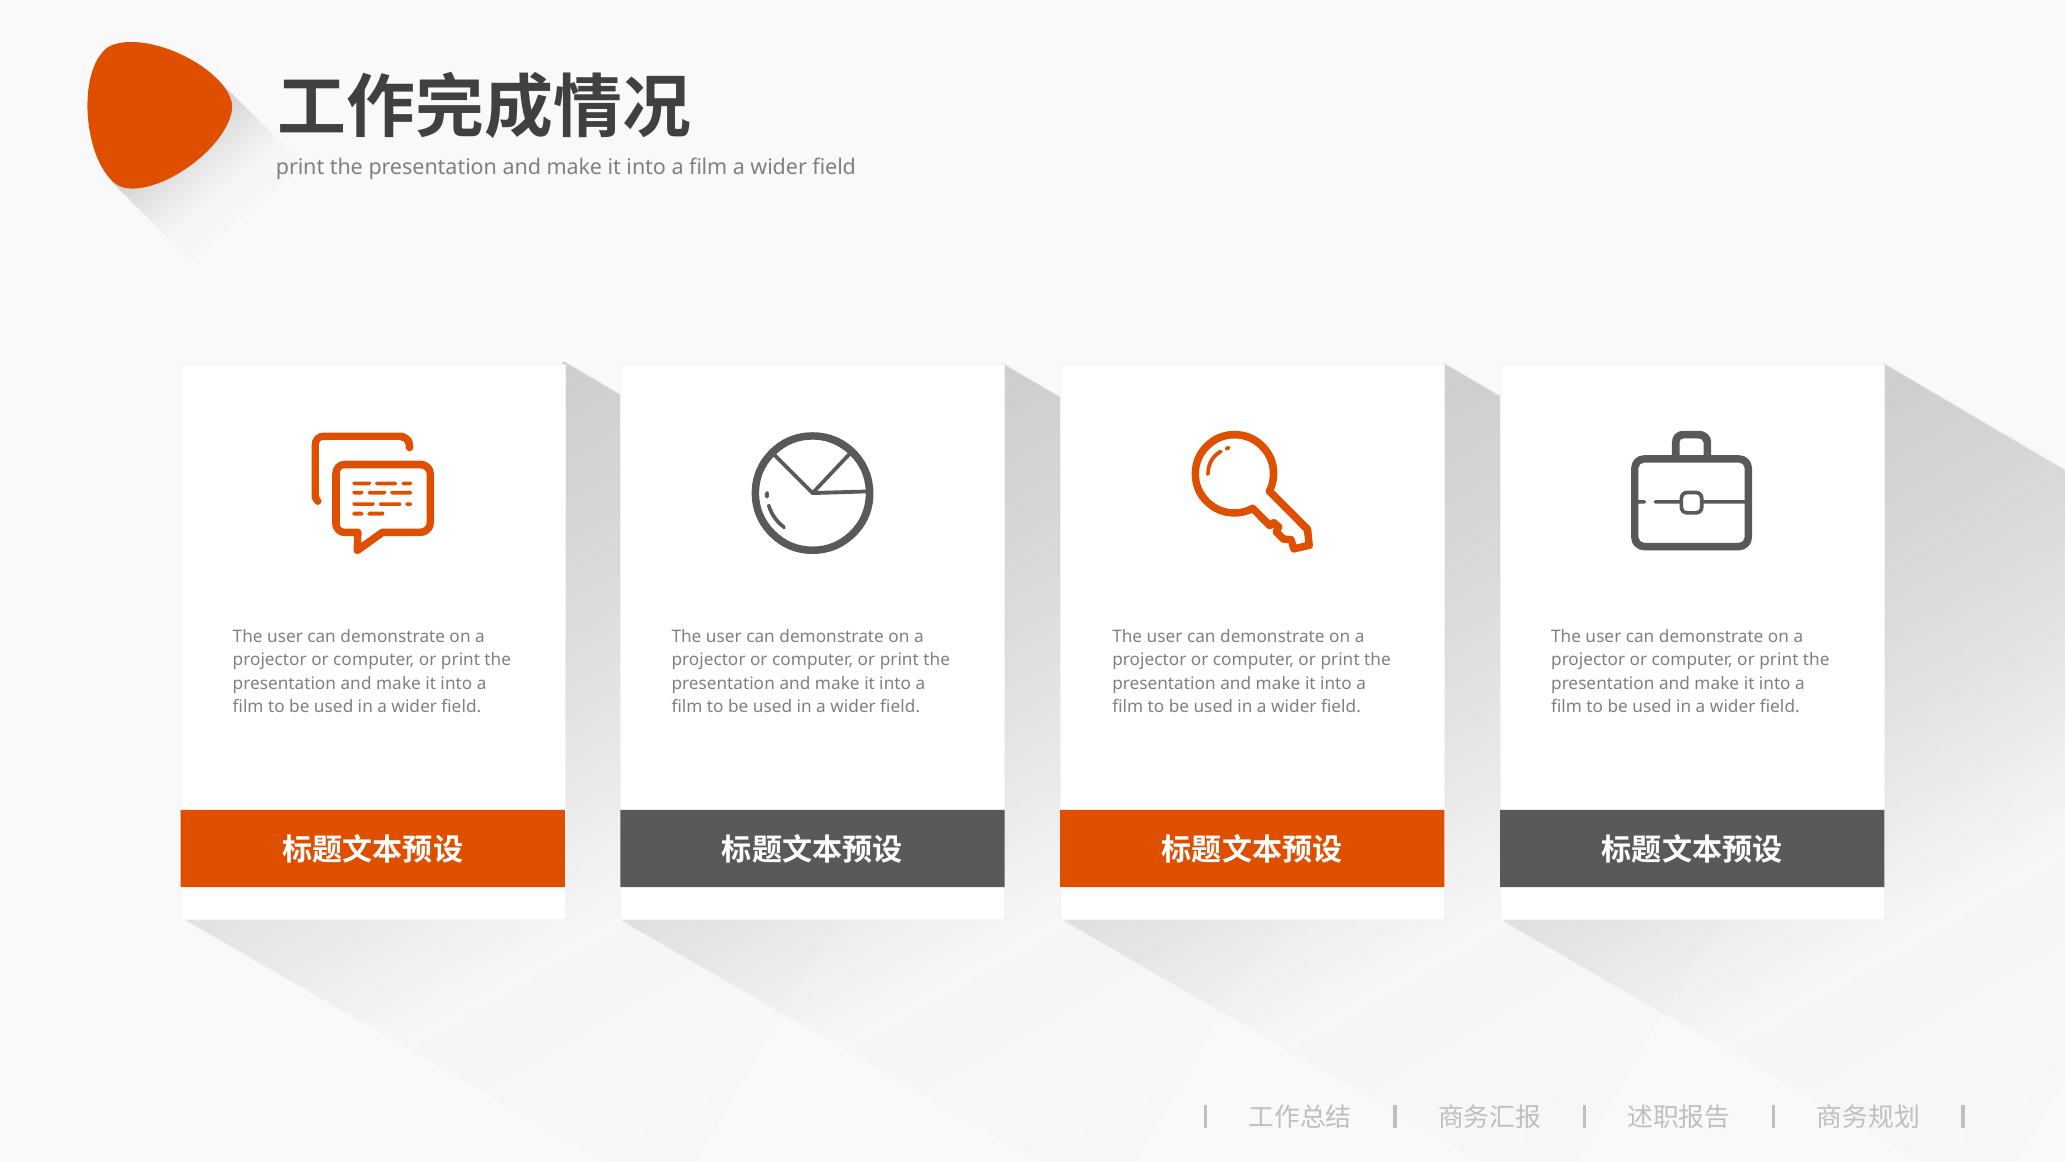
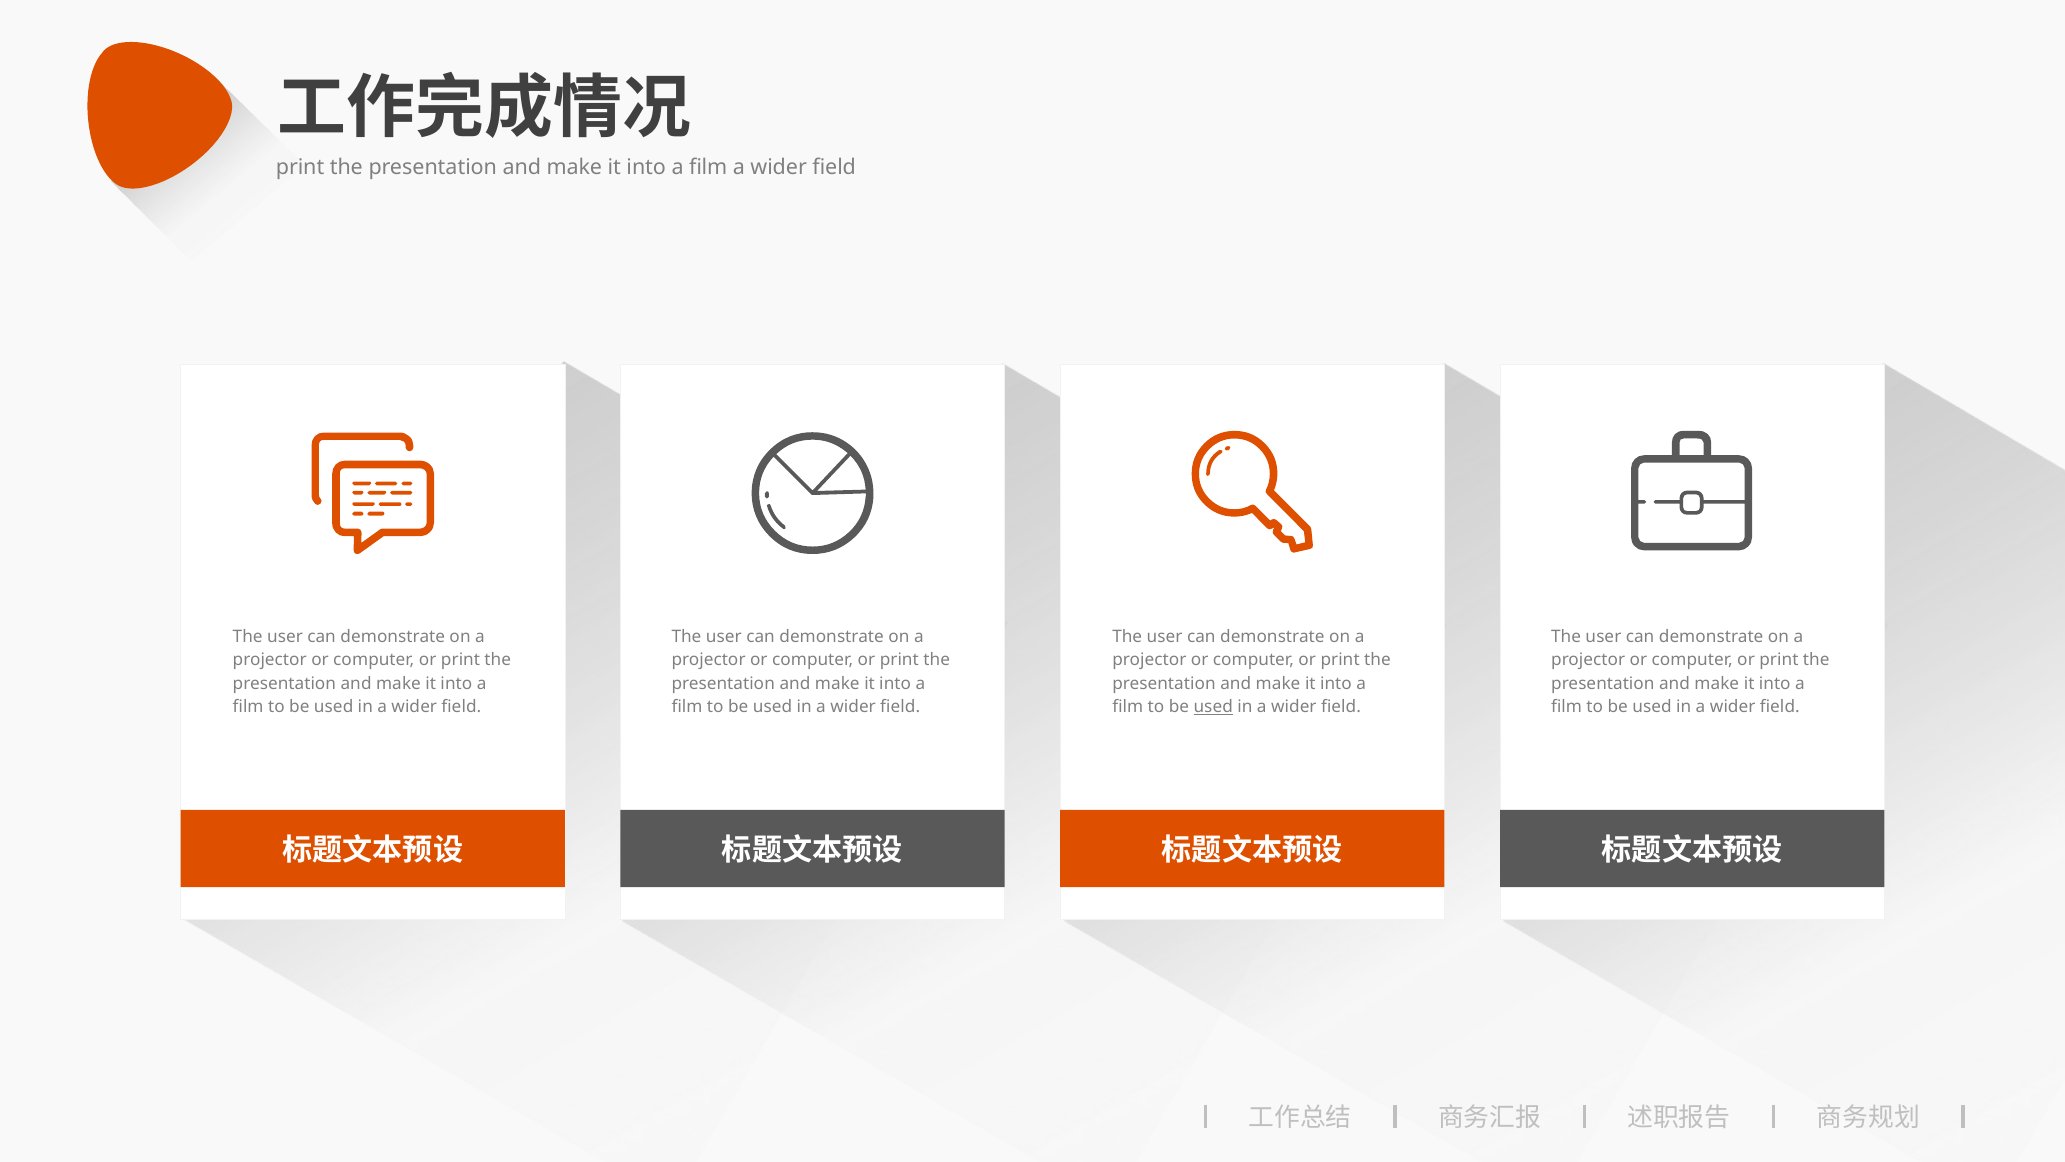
used underline: none -> present (1213, 707)
